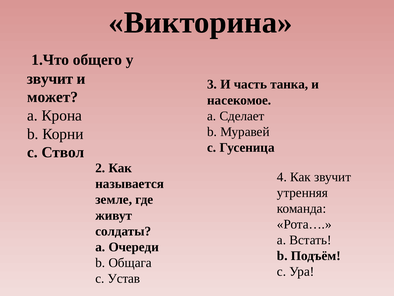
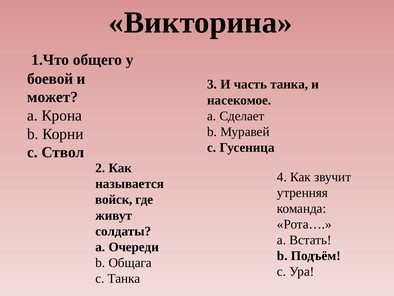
звучит: звучит -> боевой (50, 79)
земле: земле -> войск (114, 199)
c Устав: Устав -> Танка (124, 278)
